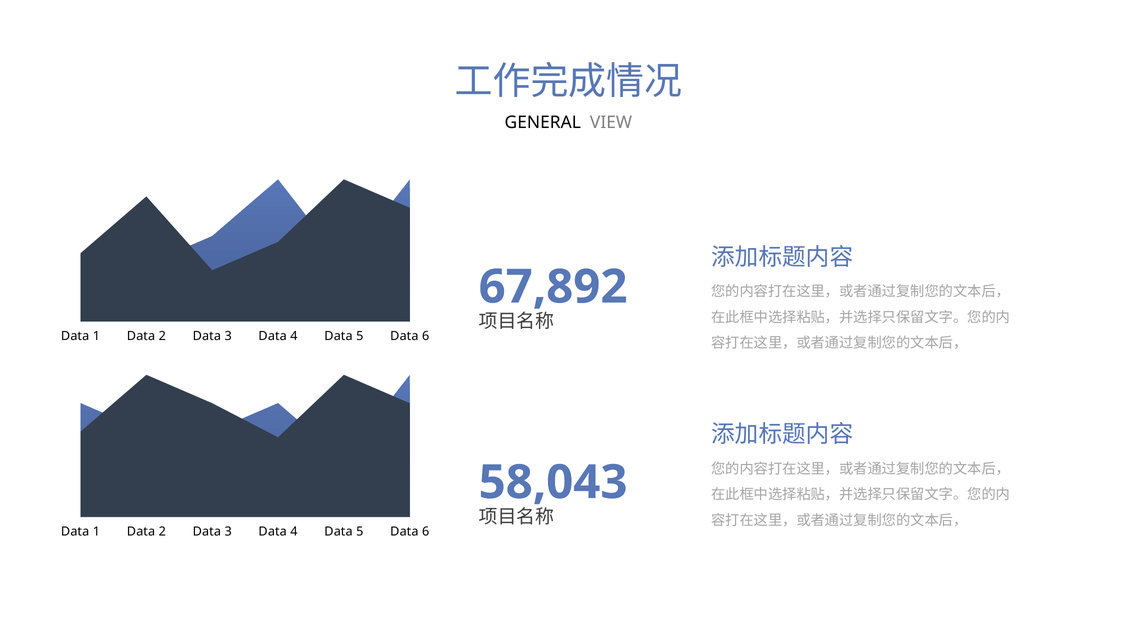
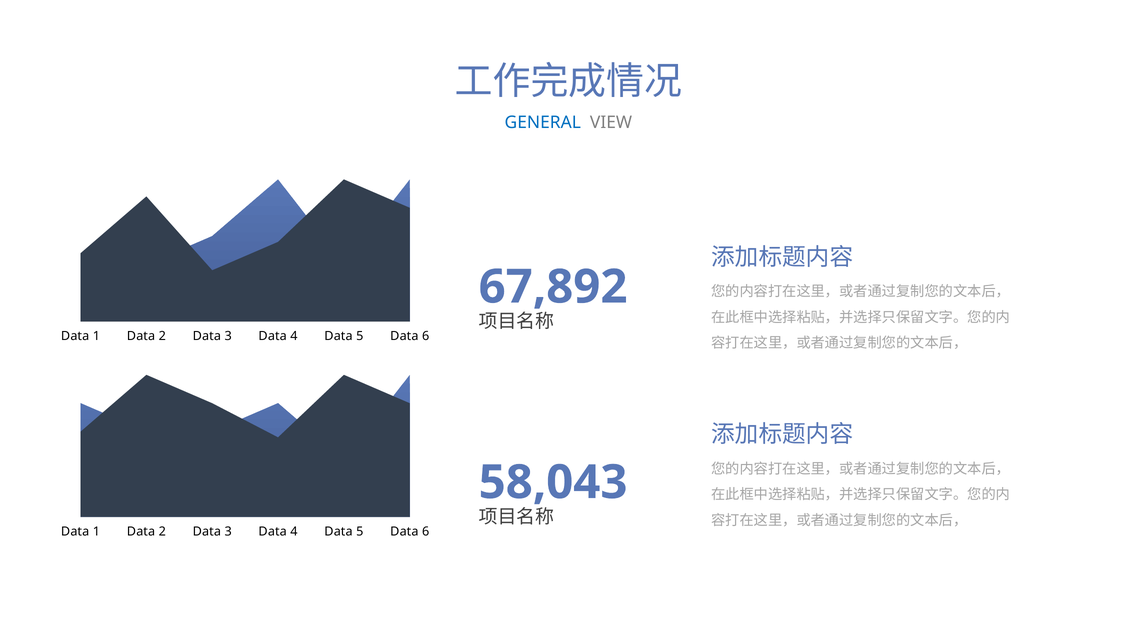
GENERAL colour: black -> blue (543, 123)
